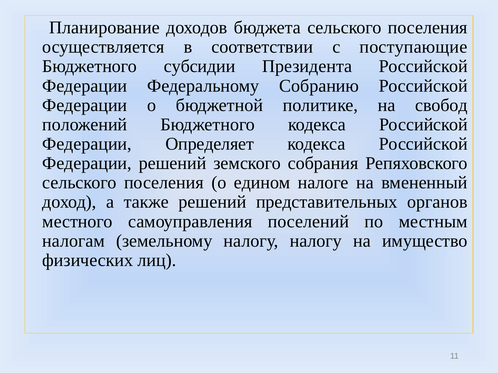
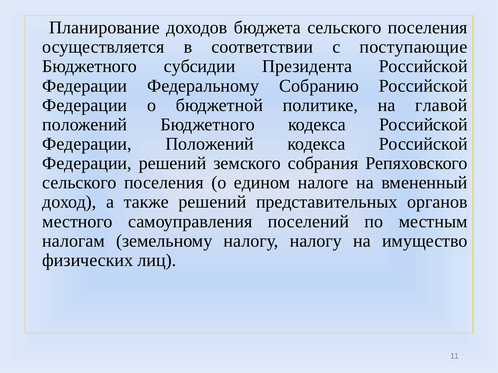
свобод: свобод -> главой (441, 105)
Федерации Определяет: Определяет -> Положений (210, 144)
